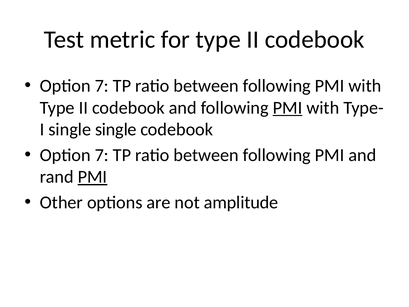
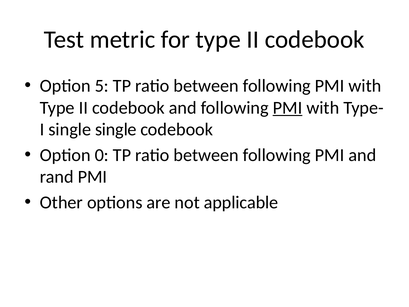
7: 7 -> 5 (102, 86)
7: 7 -> 0 (102, 155)
PMI underline: present -> none (92, 177)
amplitude: amplitude -> applicable (241, 202)
